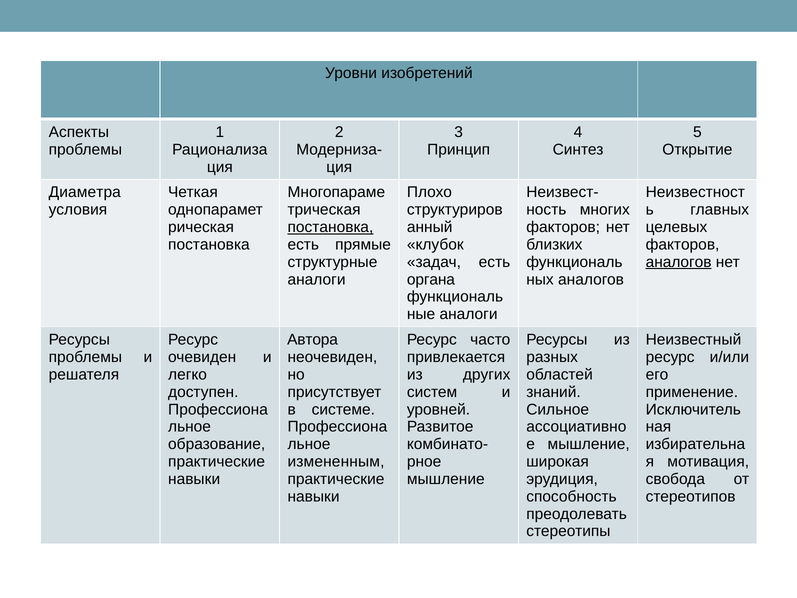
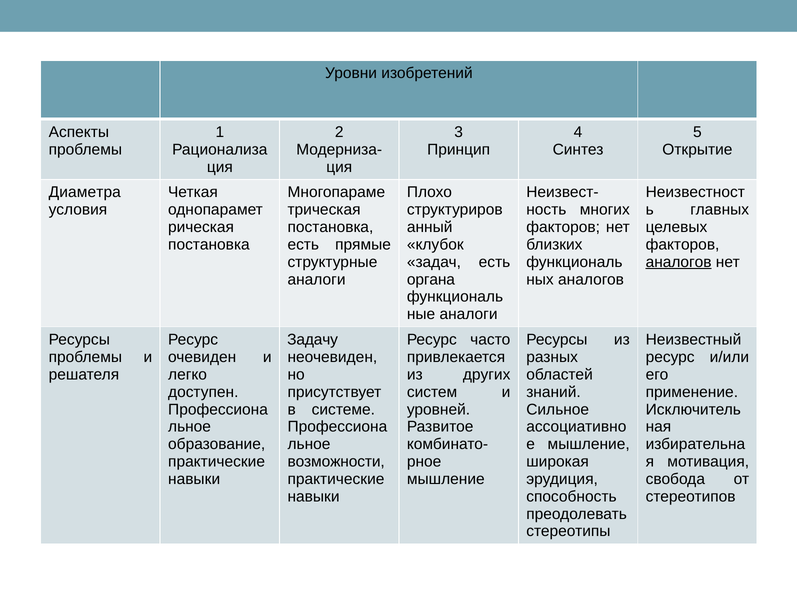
постановка underline: present -> none (330, 227)
Автора: Автора -> Задачу (313, 340)
измененным: измененным -> возможности (336, 461)
